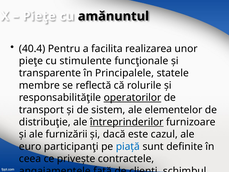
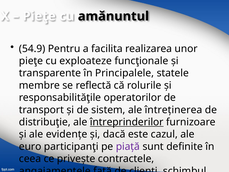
40.4: 40.4 -> 54.9 (32, 49)
stimulente: stimulente -> exploateze (86, 61)
operatorilor underline: present -> none (132, 97)
elementelor: elementelor -> întreţinerea (174, 110)
furnizării: furnizării -> evidenţe (67, 134)
piaţă colour: blue -> purple (128, 146)
